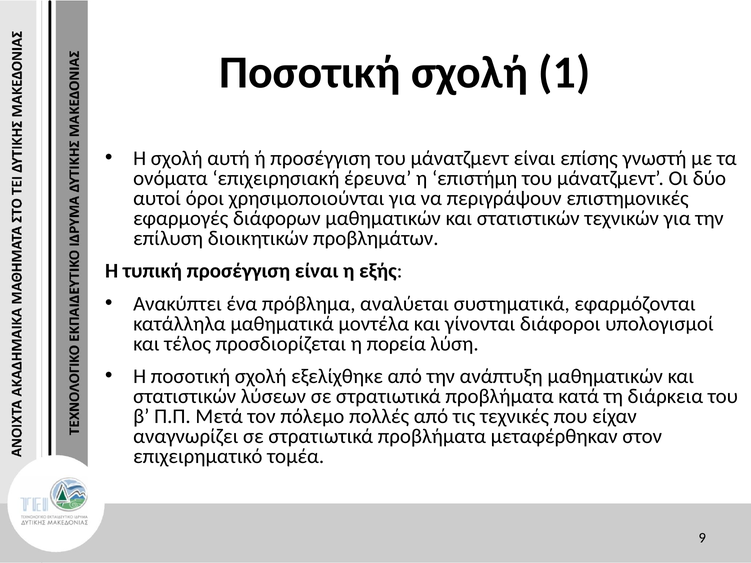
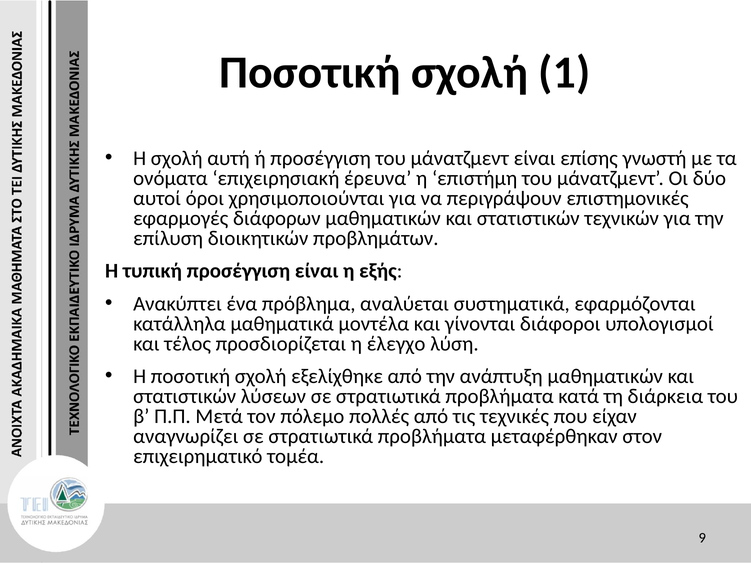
πορεία: πορεία -> έλεγχο (396, 344)
